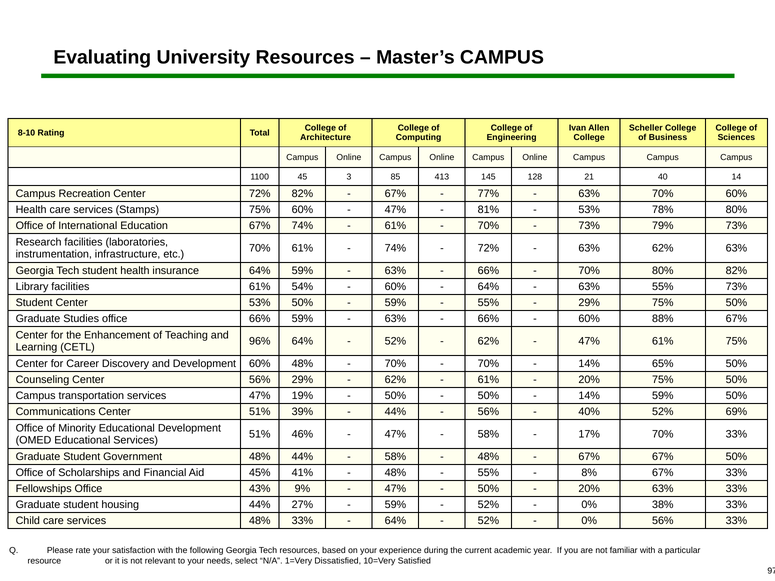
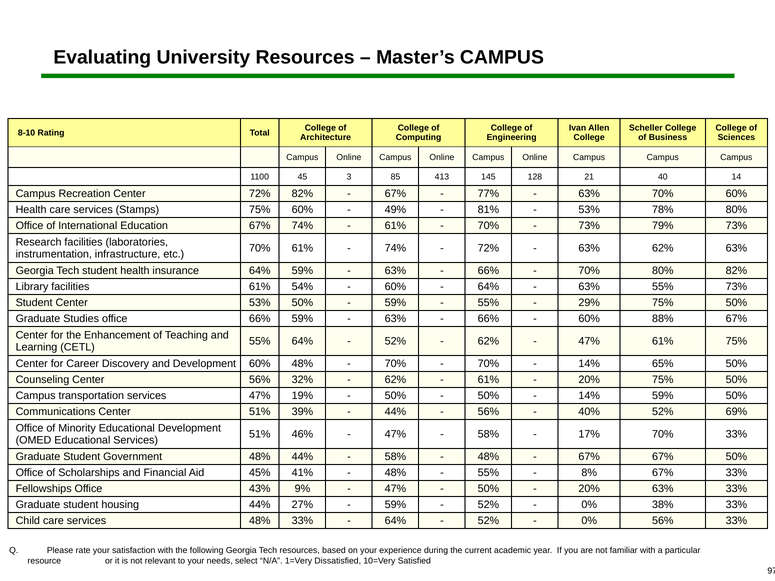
47%: 47% -> 49% (395, 210)
96%: 96% -> 55% (260, 341)
56% 29%: 29% -> 32% (302, 380)
